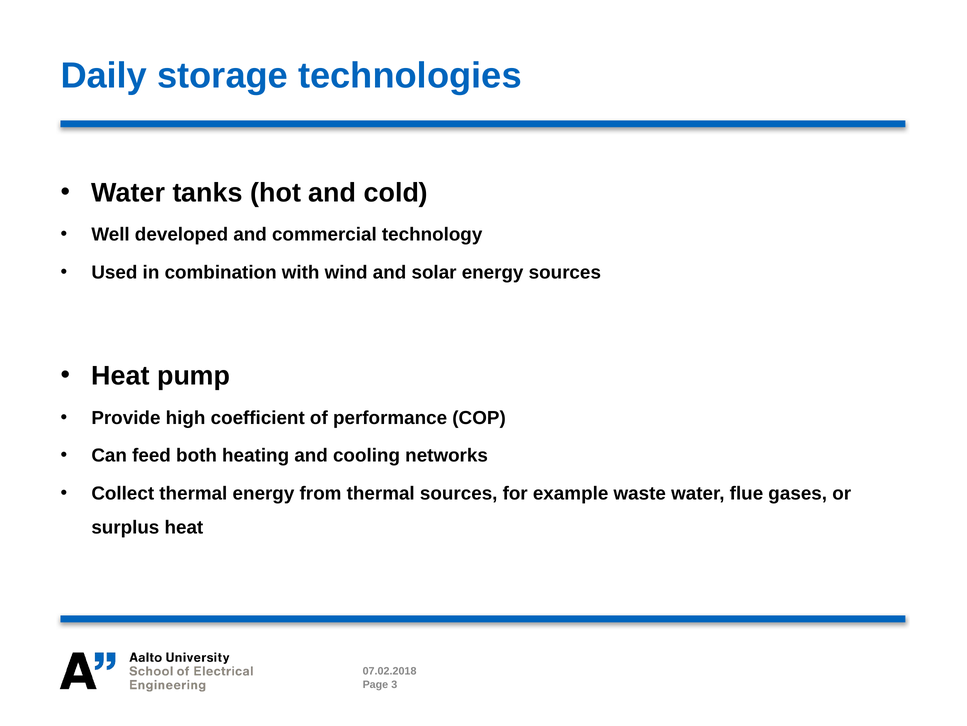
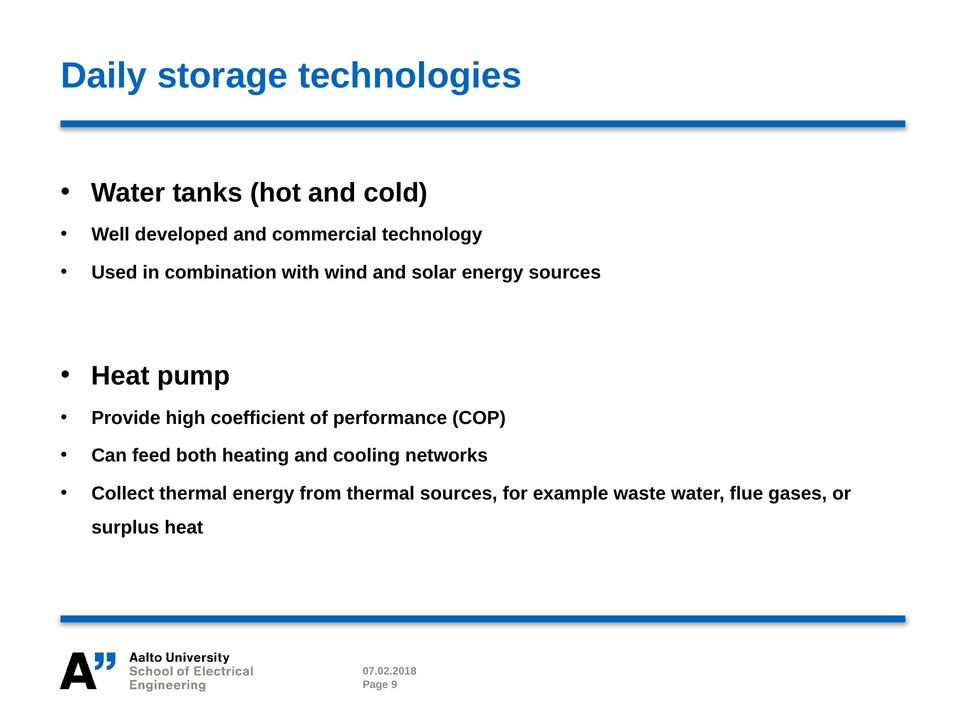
3: 3 -> 9 (394, 684)
